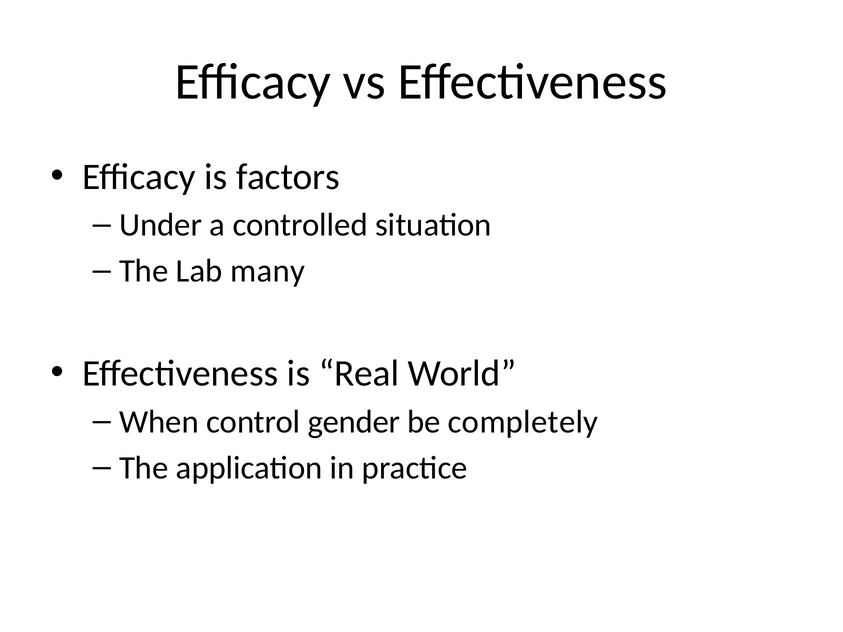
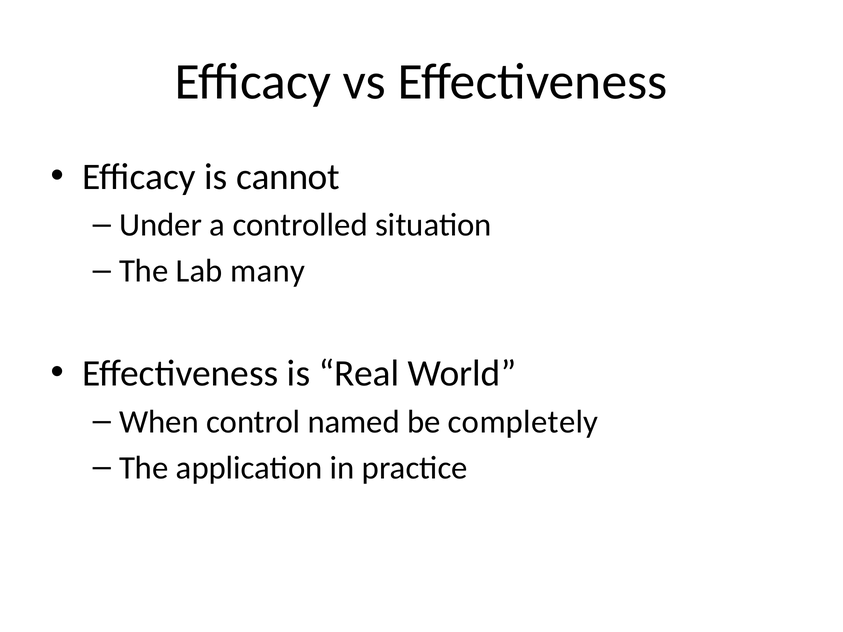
factors: factors -> cannot (288, 177)
gender: gender -> named (354, 422)
